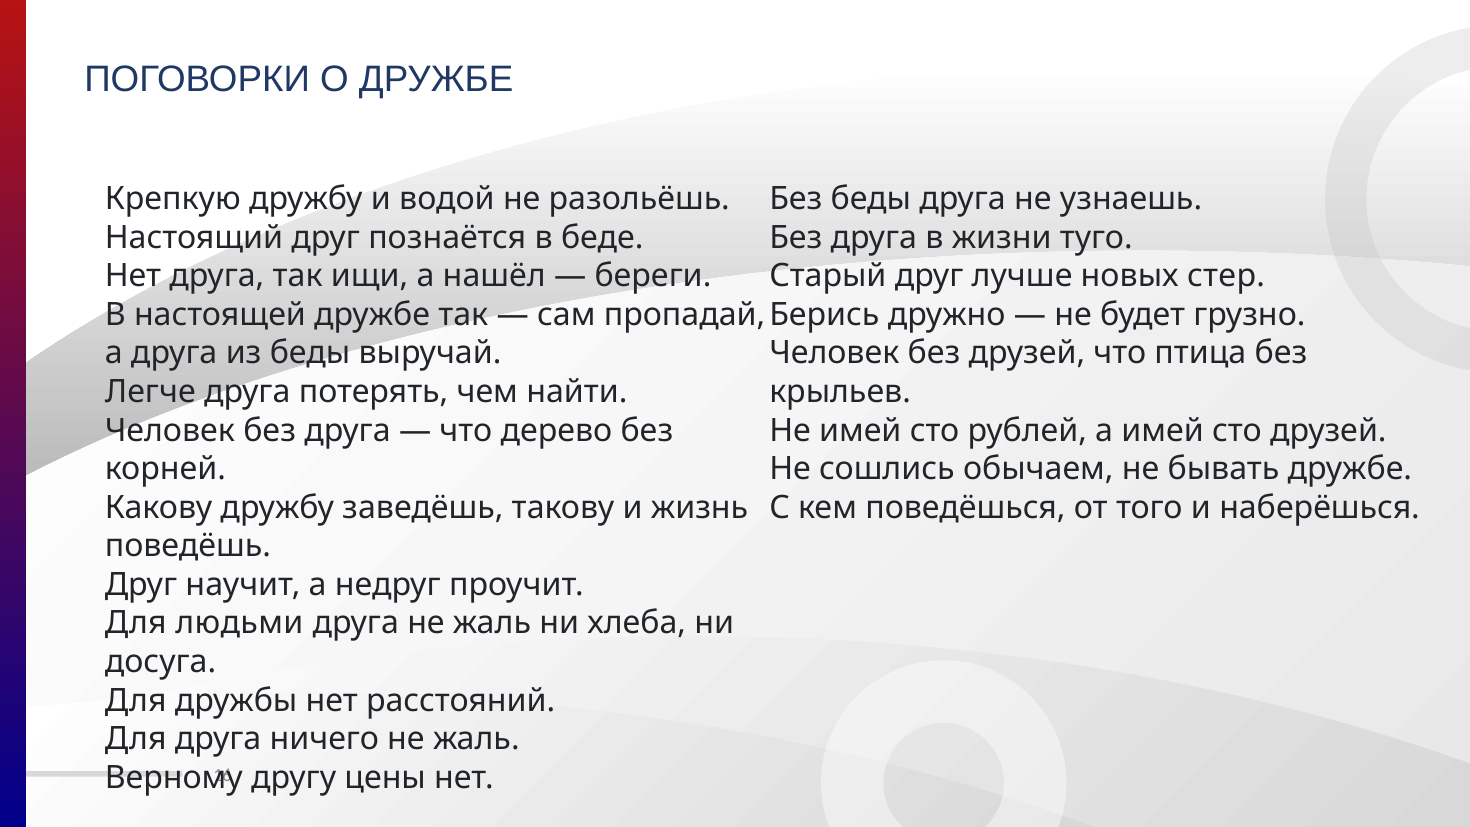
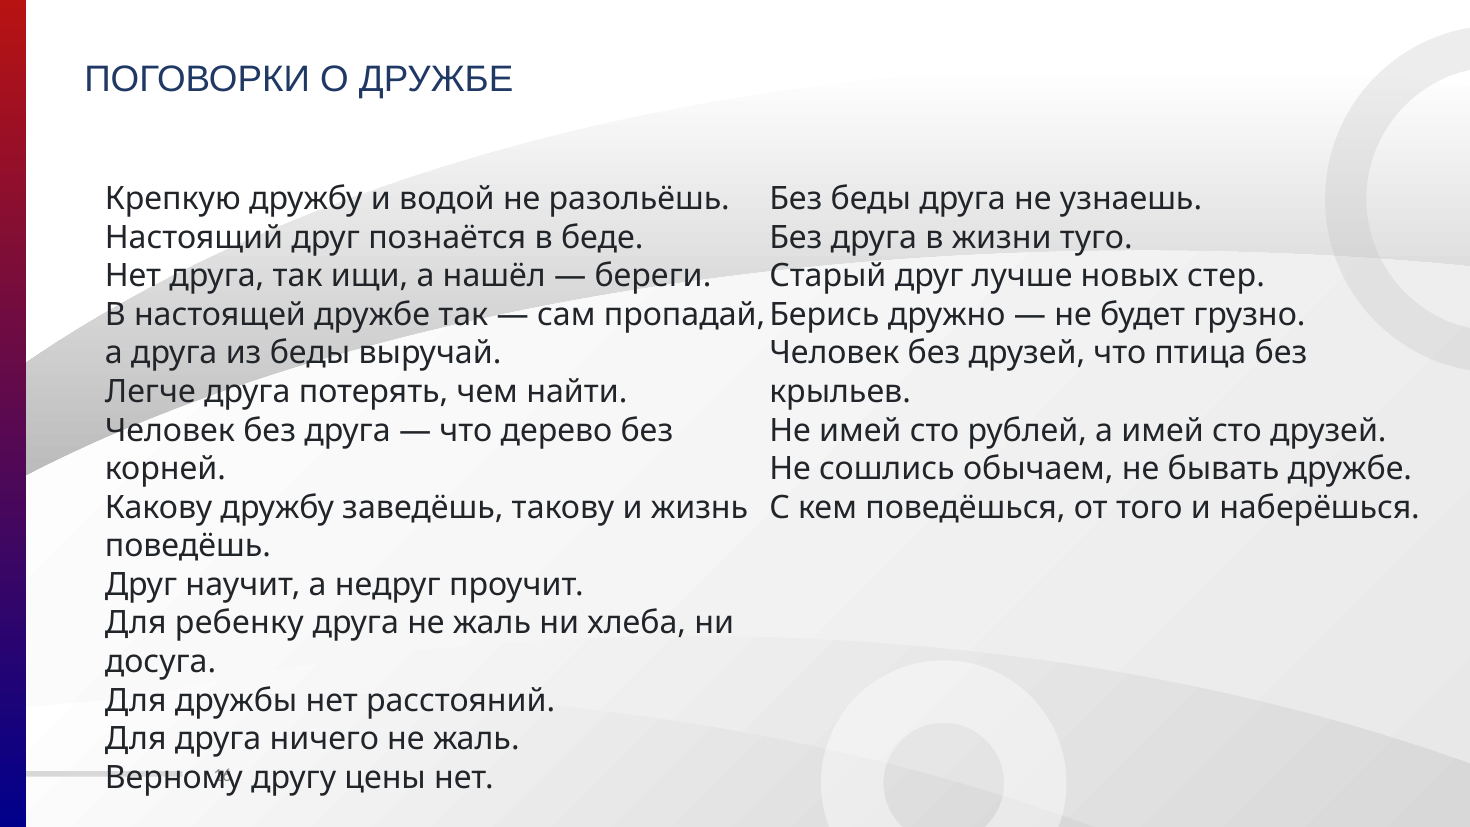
людьми: людьми -> ребенку (239, 623)
